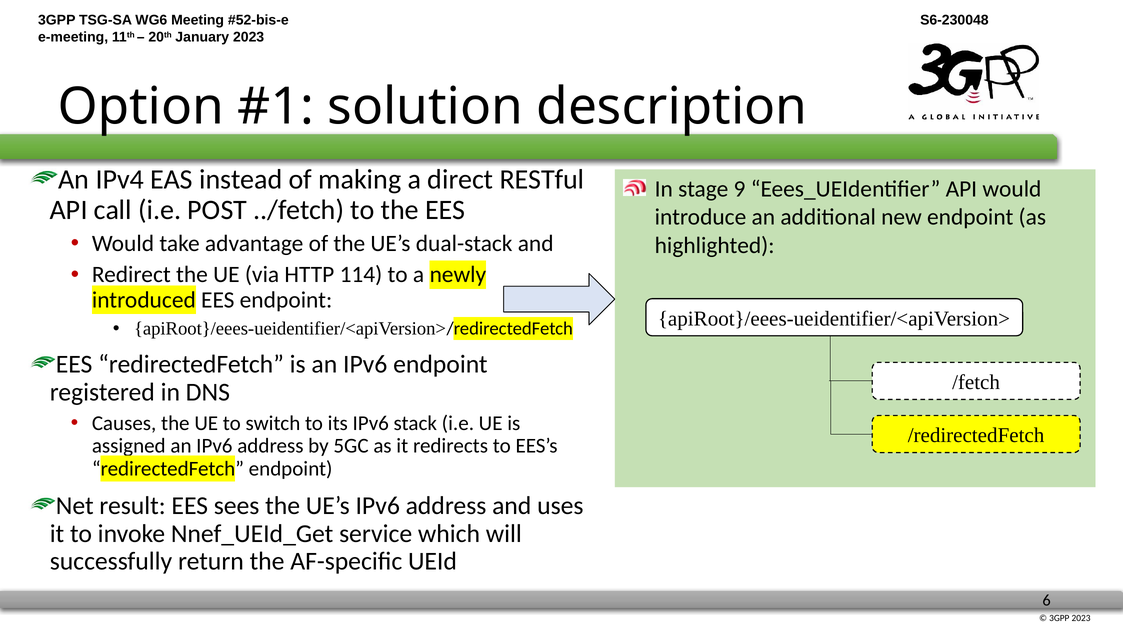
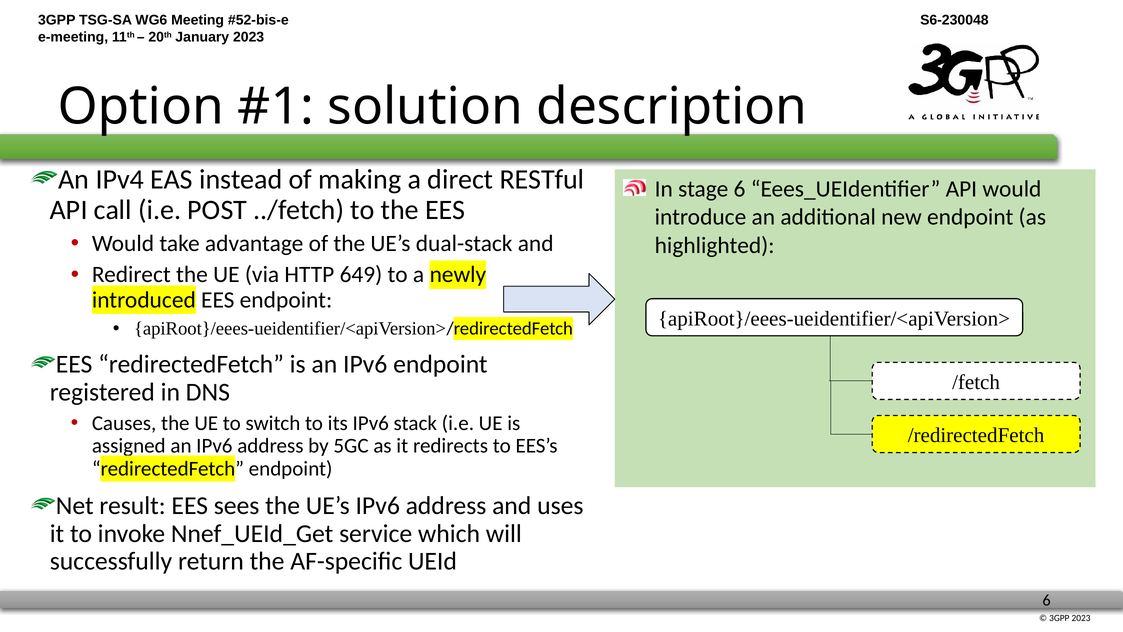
stage 9: 9 -> 6 (739, 189)
114: 114 -> 649 (361, 275)
